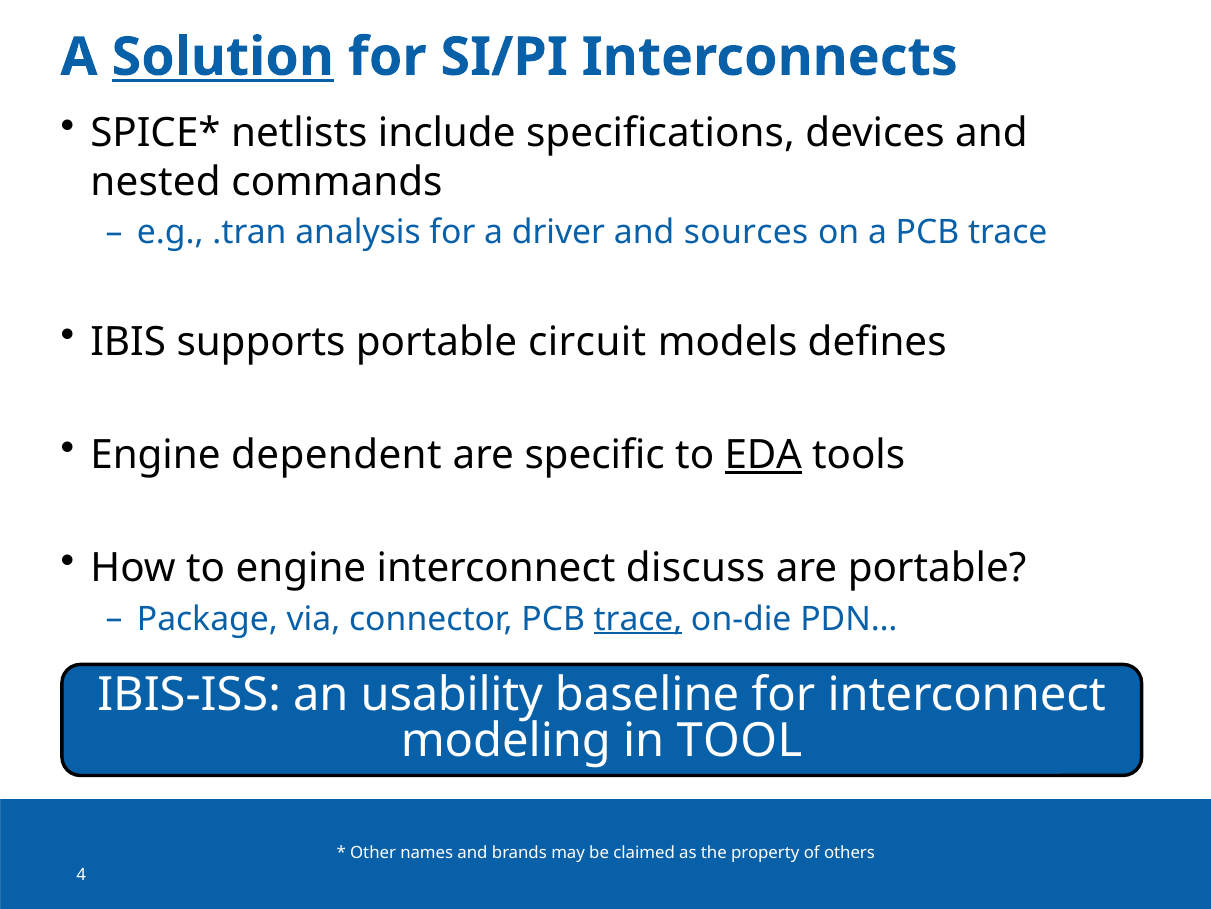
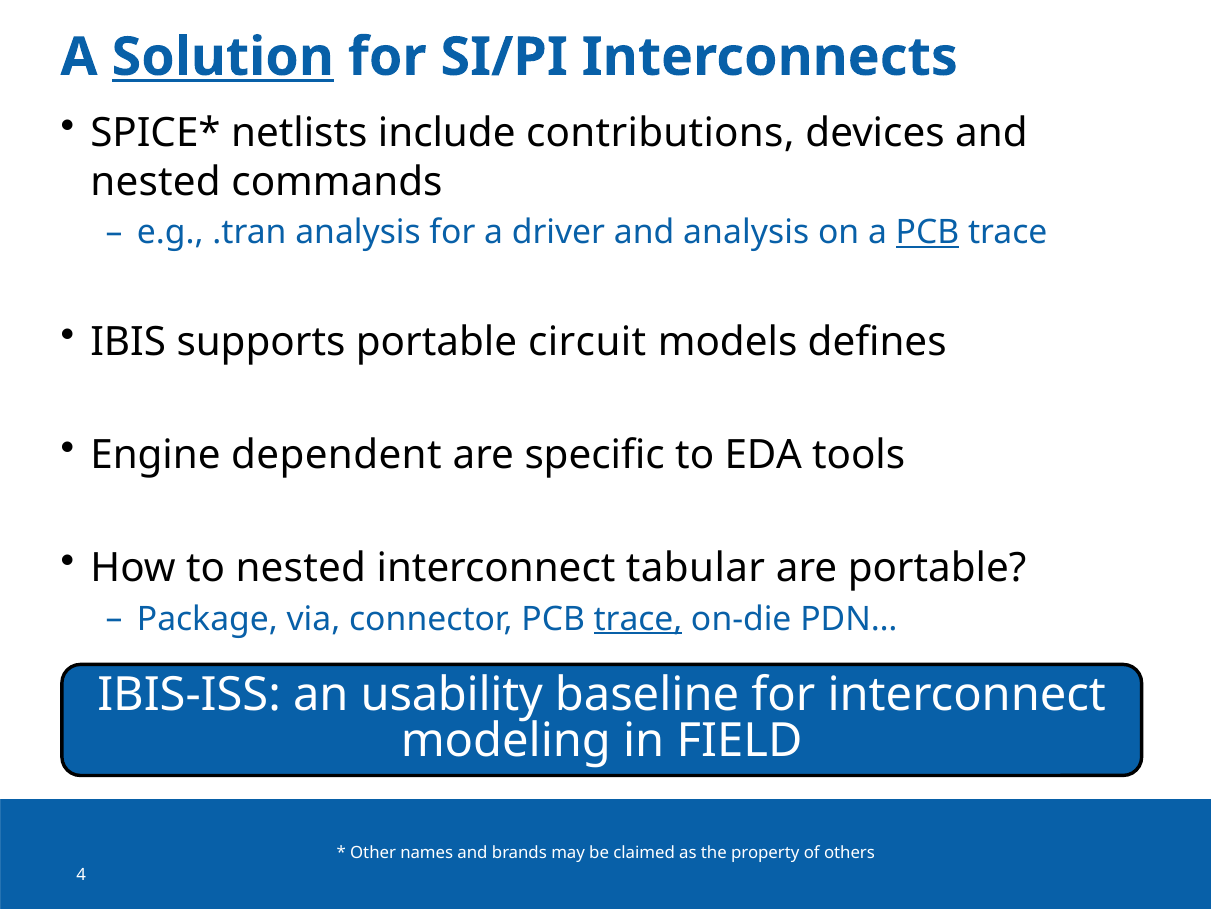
specifications: specifications -> contributions (660, 133)
and sources: sources -> analysis (746, 232)
PCB underline: none -> present (927, 232)
EDA underline: present -> none (763, 455)
to engine: engine -> nested (301, 568)
discuss: discuss -> tabular (696, 568)
TOOL: TOOL -> FIELD (740, 740)
